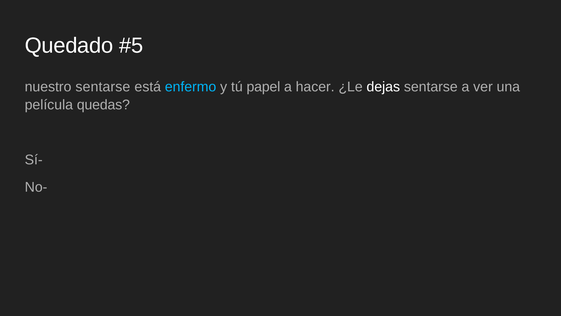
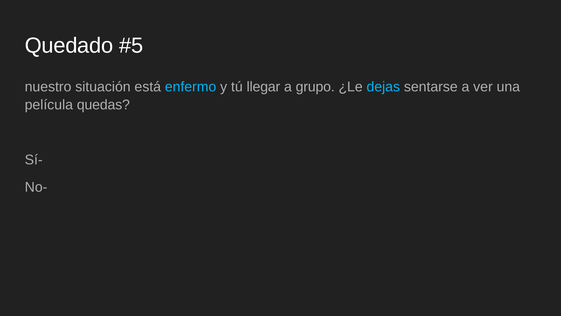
nuestro sentarse: sentarse -> situación (103, 87)
papel: papel -> llegar (263, 87)
hacer: hacer -> grupo (315, 87)
dejas colour: white -> light blue (383, 87)
